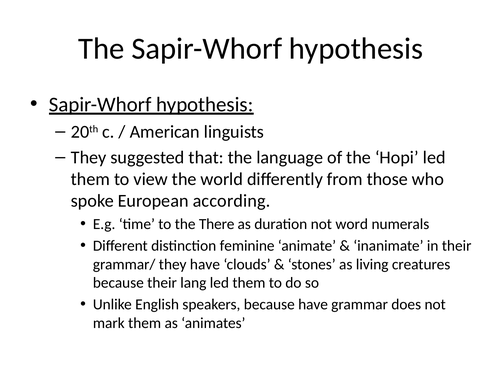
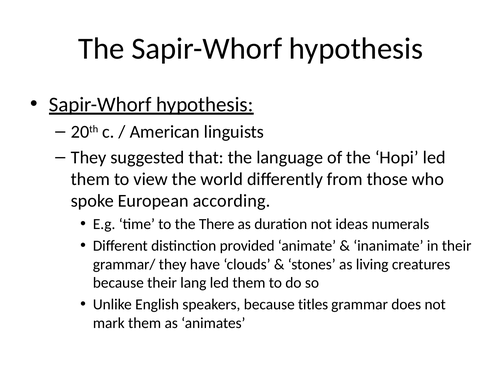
word: word -> ideas (352, 224)
feminine: feminine -> provided (247, 246)
because have: have -> titles (313, 304)
